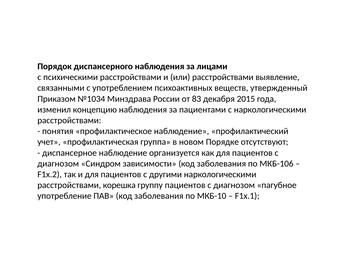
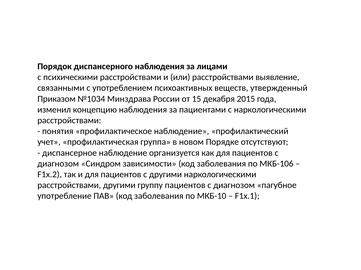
83: 83 -> 15 (197, 99)
расстройствами корешка: корешка -> другими (119, 186)
